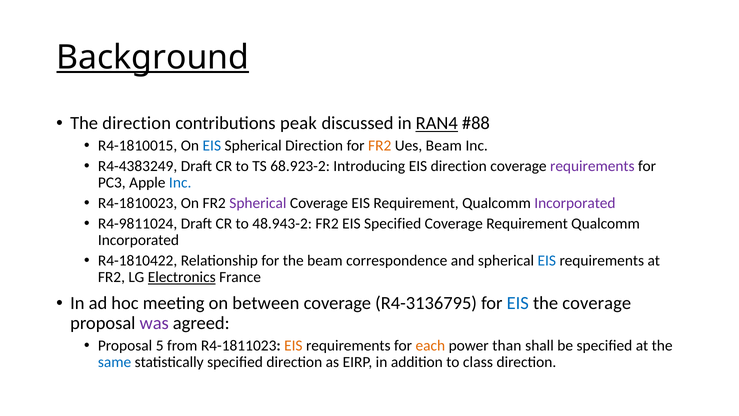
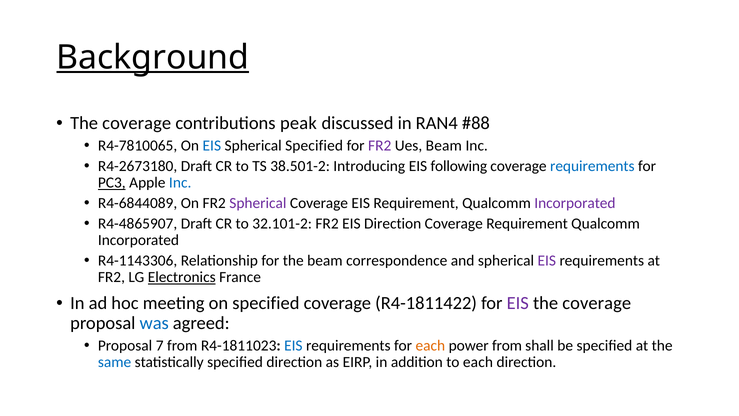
direction: direction -> coverage (137, 123)
RAN4 underline: present -> none (437, 123)
R4-1810015: R4-1810015 -> R4-7810065 (138, 145)
Spherical Direction: Direction -> Specified (314, 145)
FR2 colour: orange -> purple (380, 145)
R4-4383249: R4-4383249 -> R4-2673180 (138, 166)
68.923-2: 68.923-2 -> 38.501-2 (300, 166)
EIS direction: direction -> following (459, 166)
requirements colour: purple -> blue (592, 166)
PC3 underline: none -> present (112, 183)
R4-1810023: R4-1810023 -> R4-6844089 (138, 203)
R4-9811024: R4-9811024 -> R4-4865907 (138, 223)
48.943-2: 48.943-2 -> 32.101-2 (282, 223)
EIS Specified: Specified -> Direction (393, 223)
R4-1810422: R4-1810422 -> R4-1143306 (138, 261)
EIS colour: blue -> purple (547, 261)
on between: between -> specified (266, 303)
R4-3136795: R4-3136795 -> R4-1811422 (426, 303)
EIS colour: blue -> purple (518, 303)
was colour: purple -> blue (154, 323)
5: 5 -> 7 (160, 345)
EIS colour: orange -> blue (293, 345)
power than: than -> from (507, 345)
to class: class -> each (478, 362)
